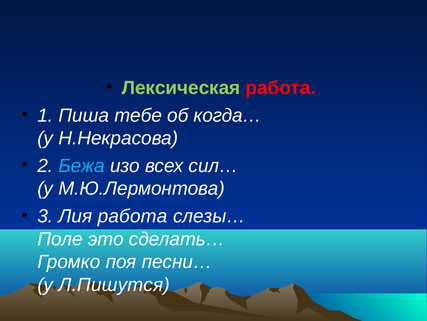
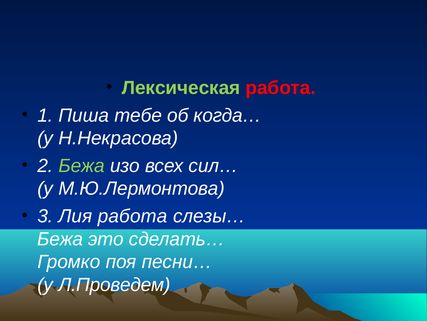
Бежа colour: light blue -> light green (82, 165)
Поле: Поле -> Бежа (60, 239)
Л.Пишутся: Л.Пишутся -> Л.Проведем (114, 284)
